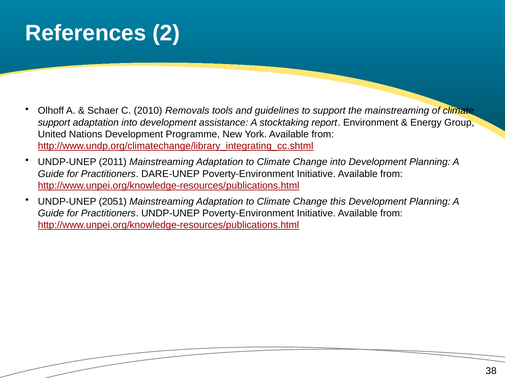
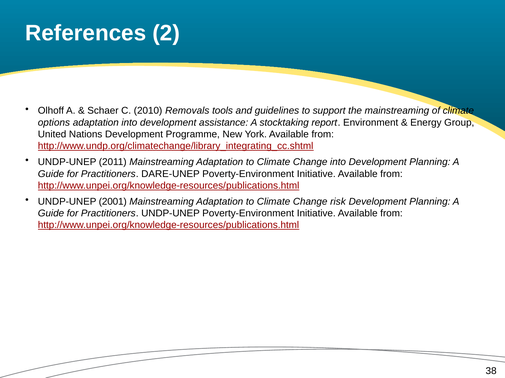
support: support -> options (54, 123)
2051: 2051 -> 2001 (113, 202)
this: this -> risk (338, 202)
